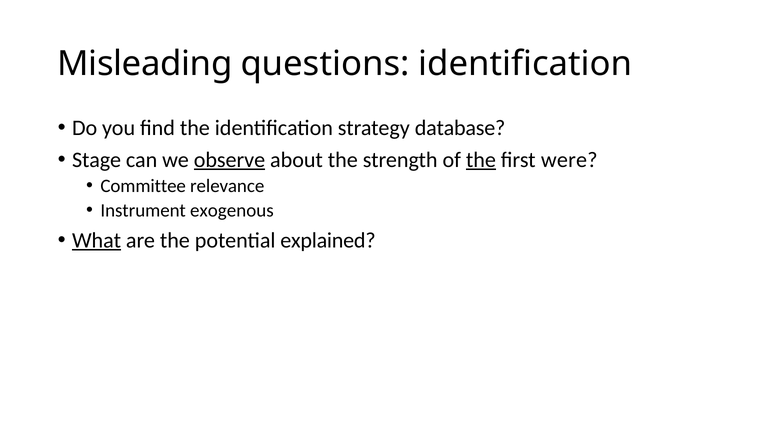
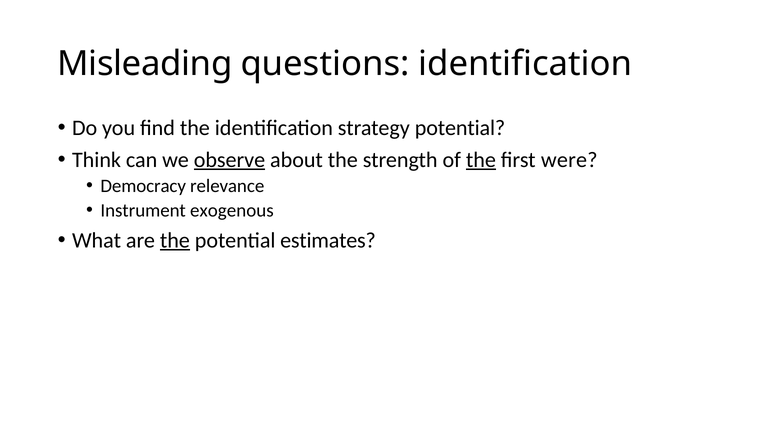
strategy database: database -> potential (460, 128)
Stage: Stage -> Think (97, 160)
Committee: Committee -> Democracy (143, 186)
What underline: present -> none (97, 241)
the underline: none -> present (175, 241)
explained: explained -> estimates (328, 241)
